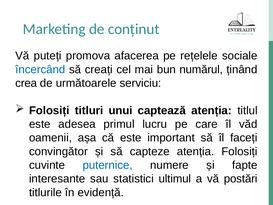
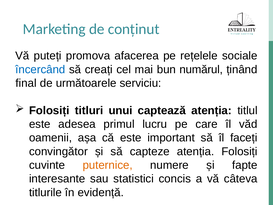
crea: crea -> final (26, 83)
puternice colour: blue -> orange (108, 165)
ultimul: ultimul -> concis (175, 179)
postări: postări -> câteva (241, 179)
